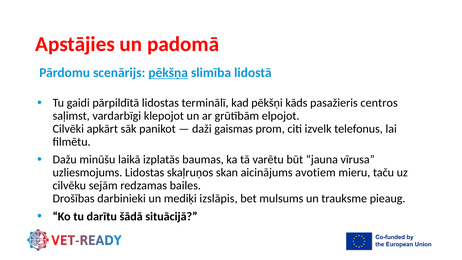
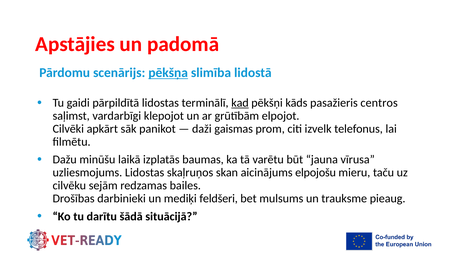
kad underline: none -> present (240, 103)
avotiem: avotiem -> elpojošu (316, 173)
izslāpis: izslāpis -> feldšeri (219, 199)
